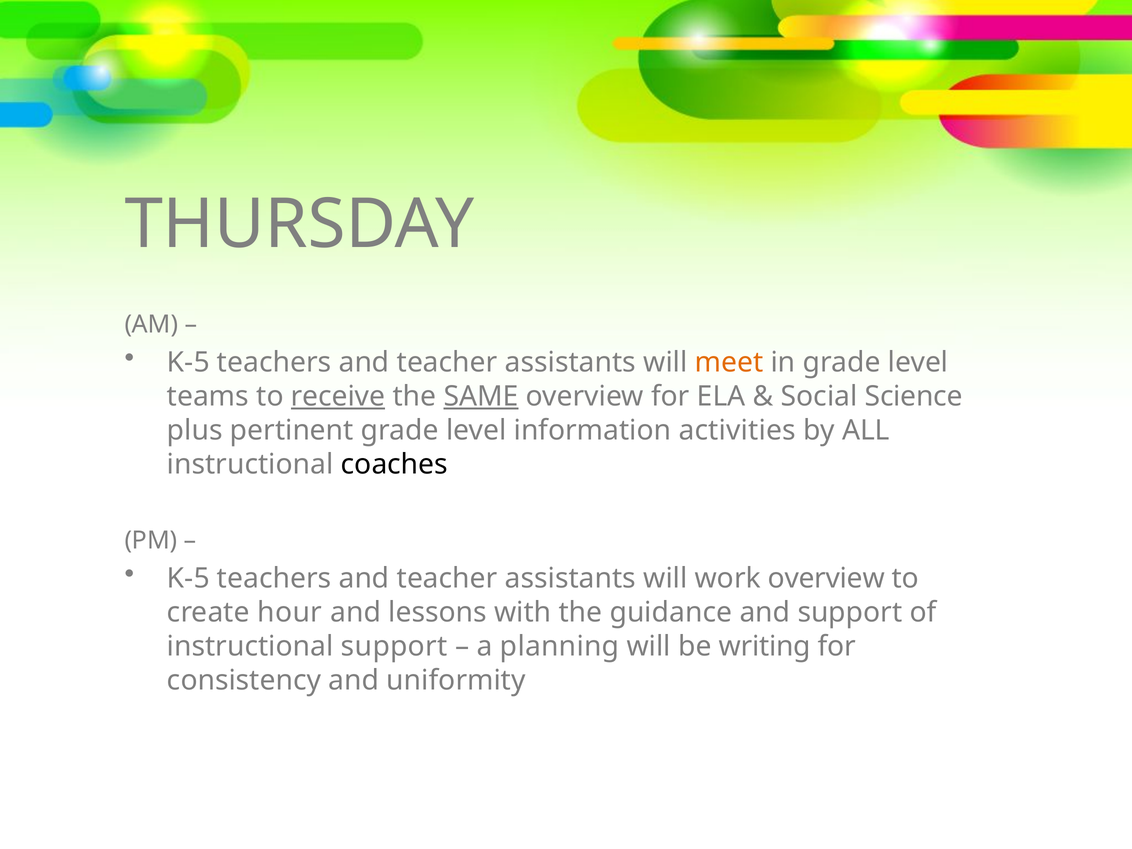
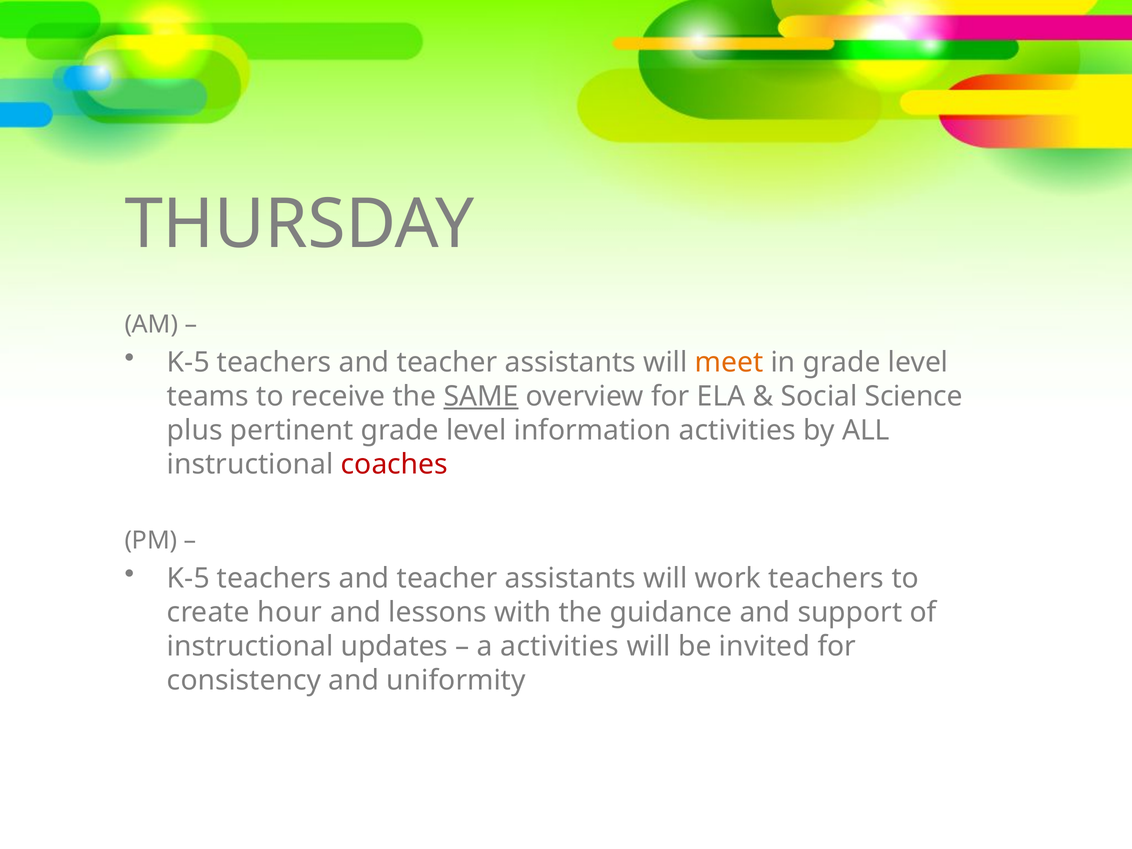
receive underline: present -> none (338, 396)
coaches colour: black -> red (394, 464)
work overview: overview -> teachers (826, 579)
instructional support: support -> updates (394, 647)
a planning: planning -> activities (560, 647)
writing: writing -> invited (764, 647)
